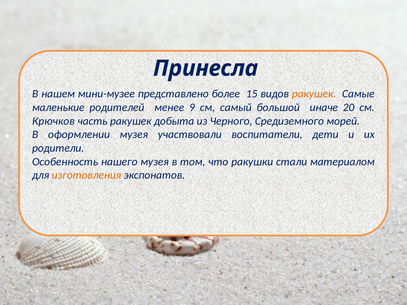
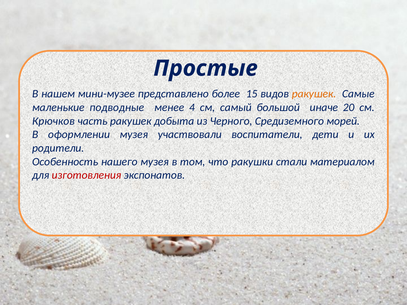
Принесла: Принесла -> Простые (205, 68)
родителей: родителей -> подводные (117, 107)
9: 9 -> 4 (192, 107)
изготовления colour: orange -> red (86, 175)
